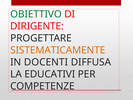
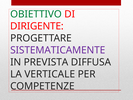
SISTEMATICAMENTE colour: orange -> purple (58, 50)
DOCENTI: DOCENTI -> PREVISTA (46, 62)
EDUCATIVI: EDUCATIVI -> VERTICALE (50, 74)
